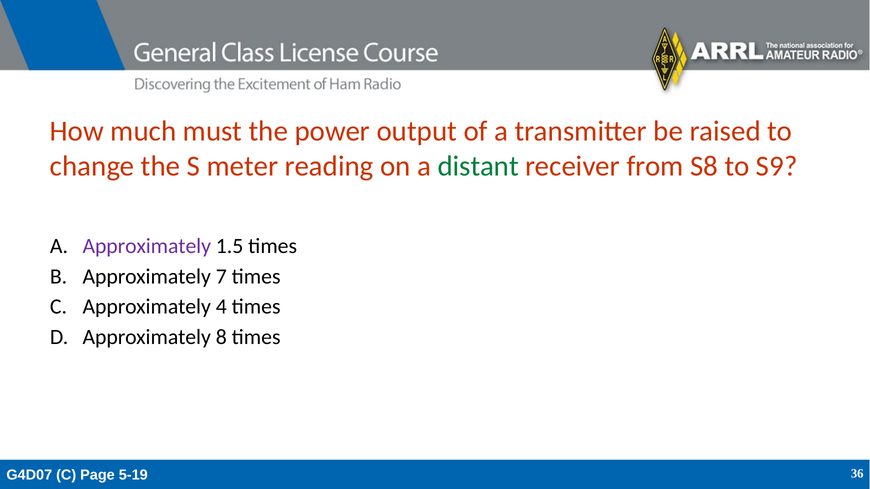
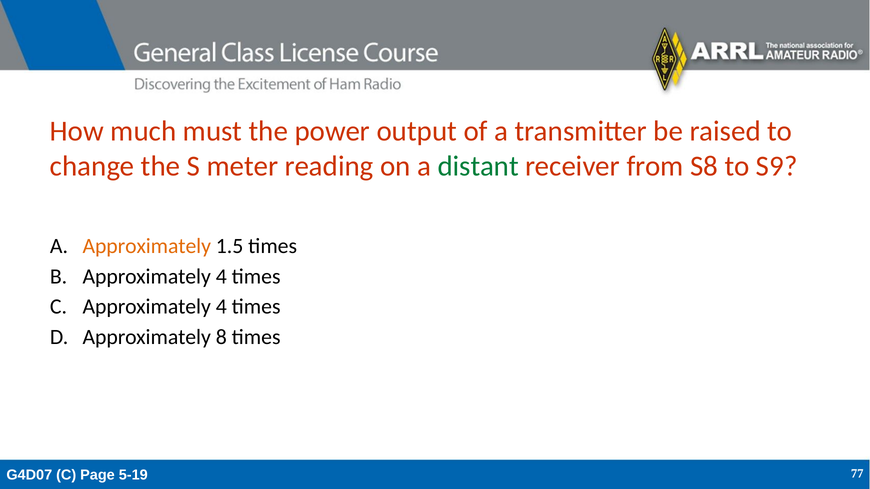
Approximately colour: purple -> orange (147, 246)
7: 7 -> 4 (221, 277)
36: 36 -> 77 (857, 474)
